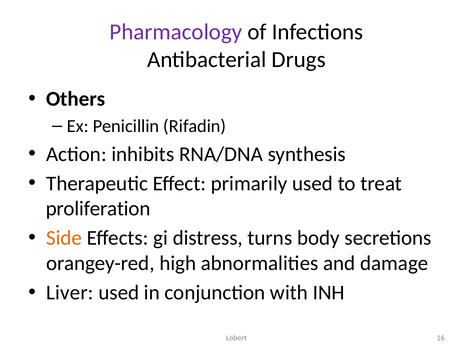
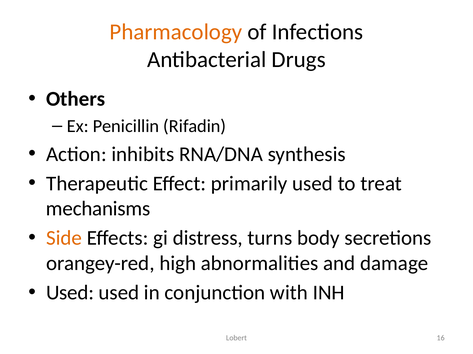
Pharmacology colour: purple -> orange (176, 32)
proliferation: proliferation -> mechanisms (98, 209)
Liver: Liver -> Used (70, 293)
